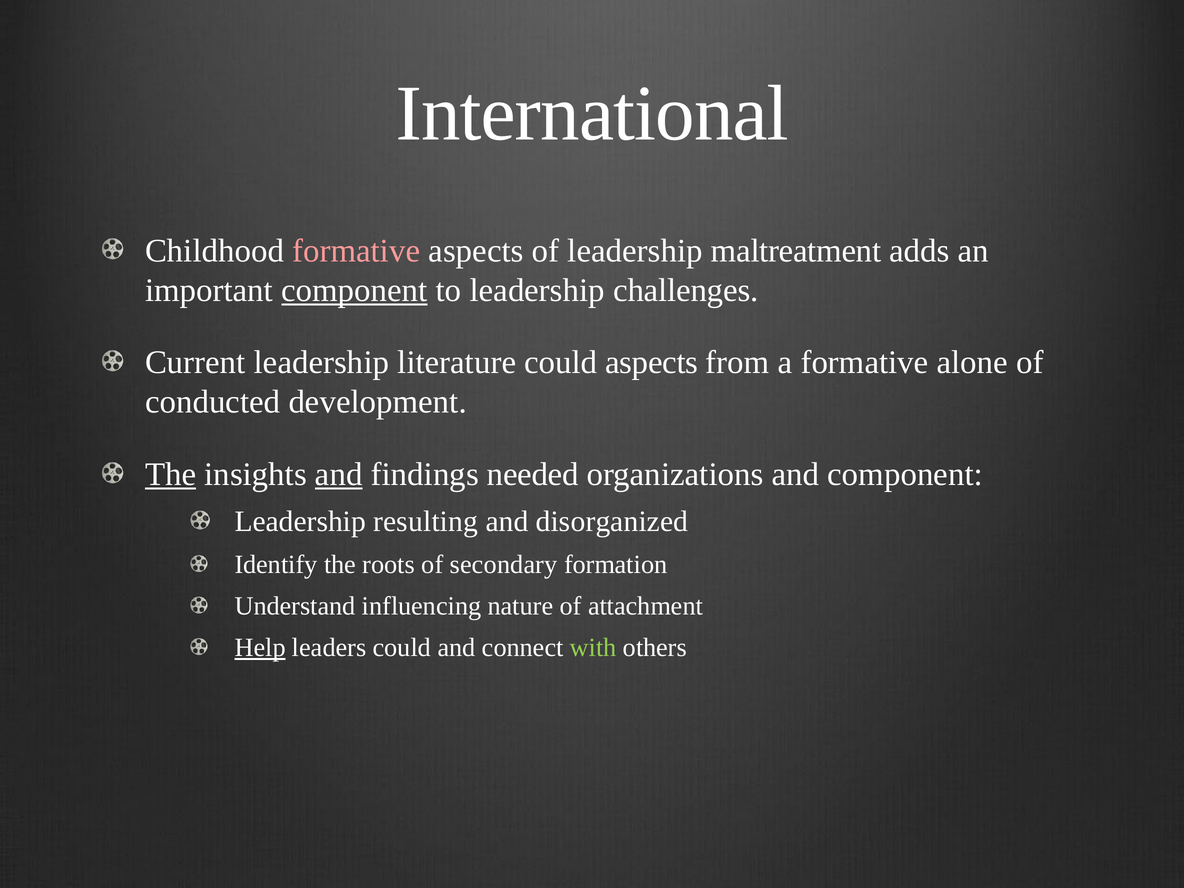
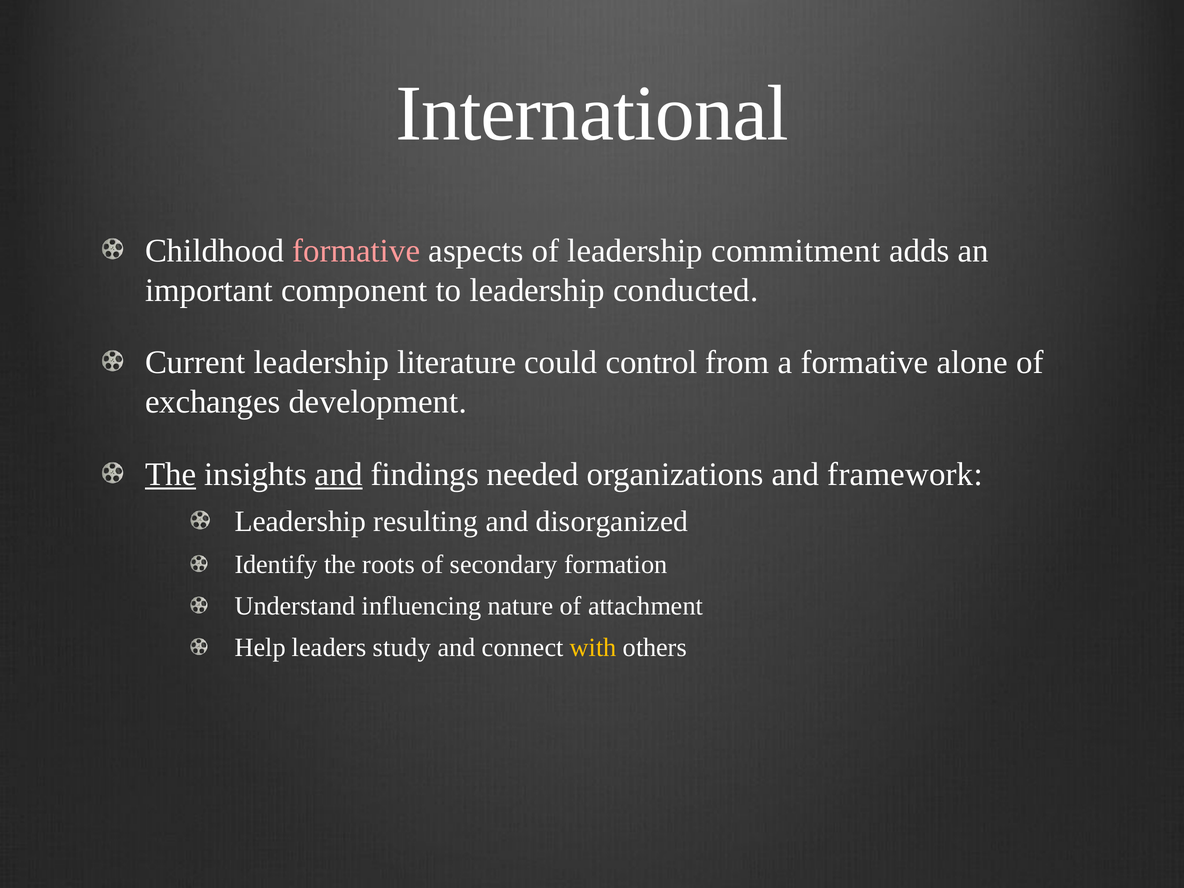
maltreatment: maltreatment -> commitment (796, 251)
component underline: present -> none (354, 290)
challenges: challenges -> conducted (686, 290)
could aspects: aspects -> control (652, 363)
conducted: conducted -> exchanges (213, 402)
and component: component -> framework (905, 474)
Help underline: present -> none (260, 648)
leaders could: could -> study (402, 648)
with colour: light green -> yellow (593, 648)
